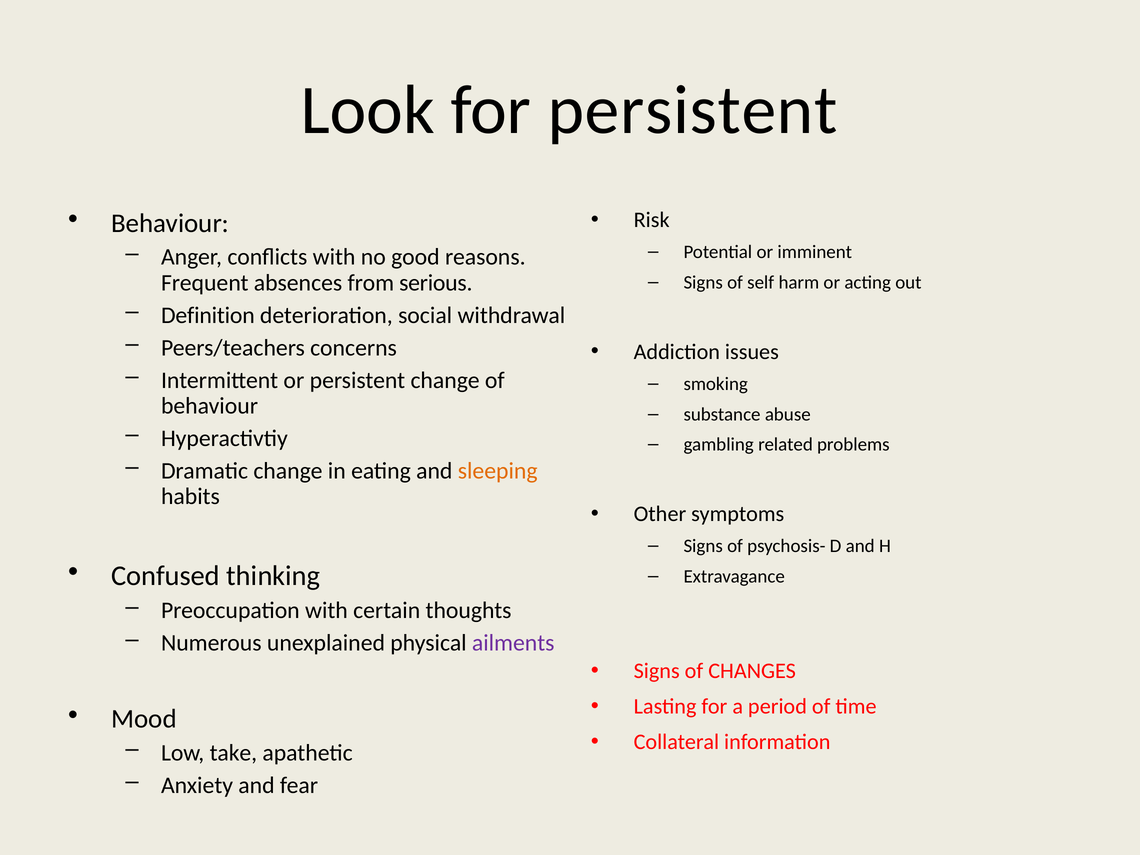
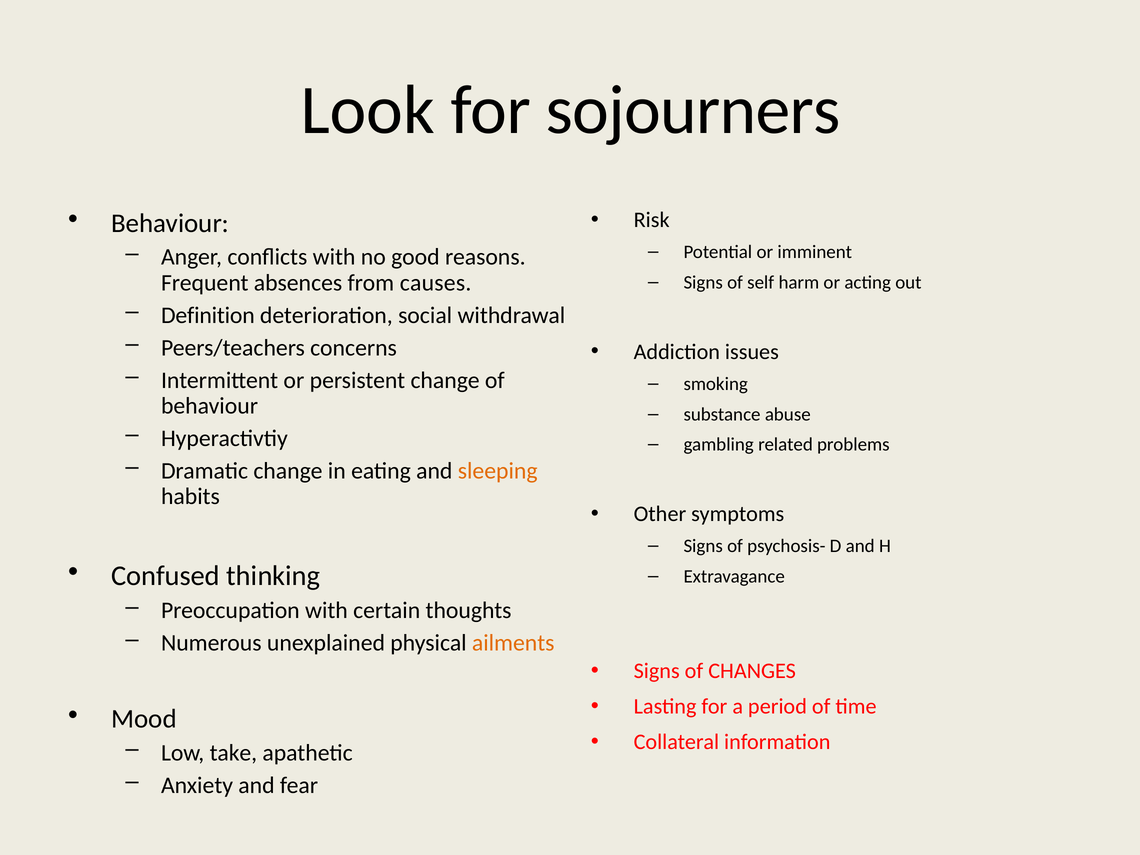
for persistent: persistent -> sojourners (693, 110)
serious: serious -> causes (436, 283)
ailments colour: purple -> orange (513, 643)
